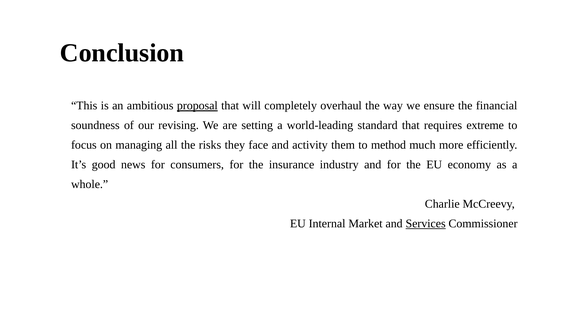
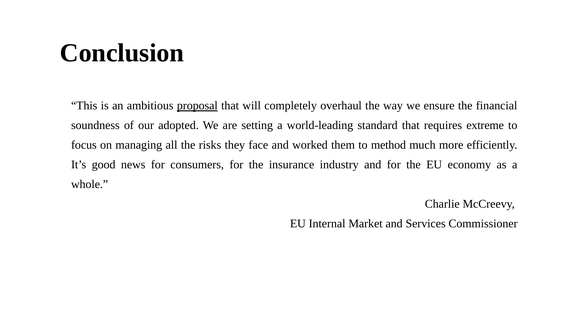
revising: revising -> adopted (179, 125)
activity: activity -> worked (310, 145)
Services underline: present -> none (426, 224)
